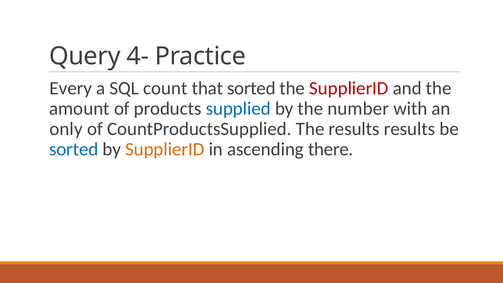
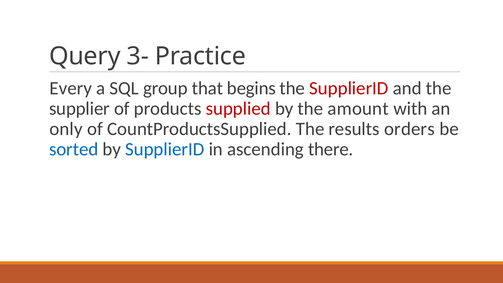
4-: 4- -> 3- (138, 56)
count: count -> group (165, 88)
that sorted: sorted -> begins (251, 88)
amount: amount -> supplier (79, 108)
supplied colour: blue -> red (238, 108)
number: number -> amount (358, 108)
results results: results -> orders (409, 129)
SupplierID colour: orange -> blue (165, 149)
